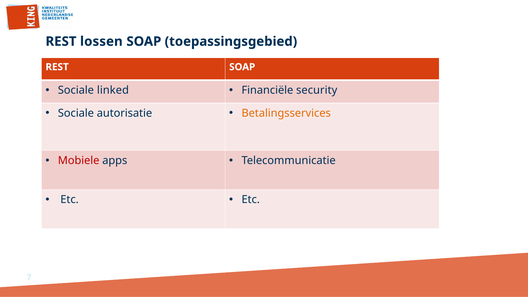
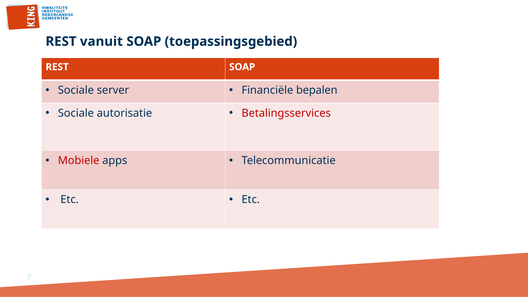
lossen: lossen -> vanuit (101, 41)
linked: linked -> server (113, 90)
security: security -> bepalen (317, 90)
Betalingsservices colour: orange -> red (286, 113)
